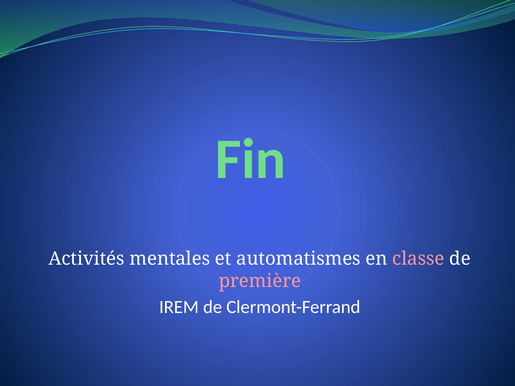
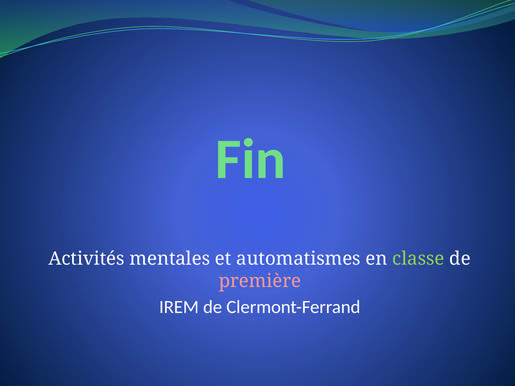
classe colour: pink -> light green (418, 259)
